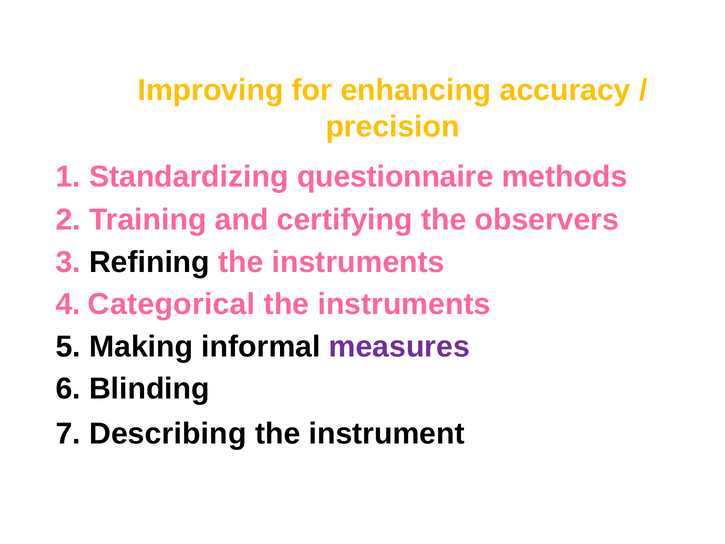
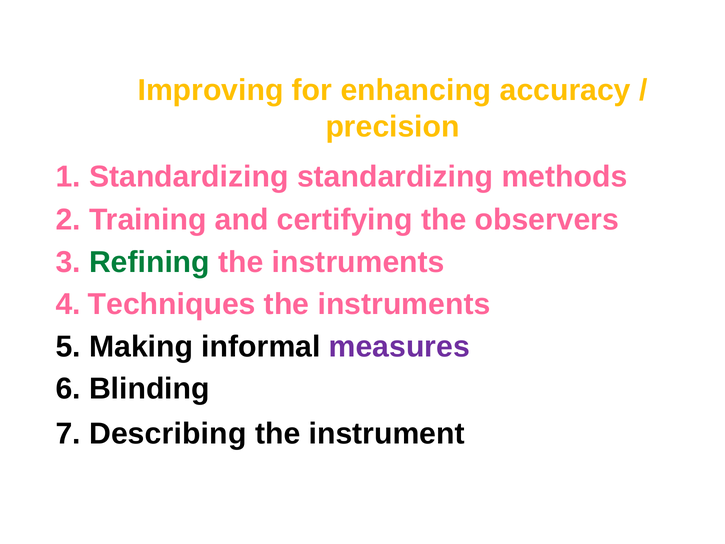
Standardizing questionnaire: questionnaire -> standardizing (395, 177)
Refining colour: black -> green (149, 262)
Categorical: Categorical -> Techniques (172, 304)
